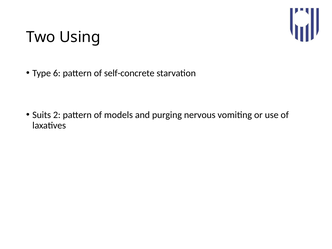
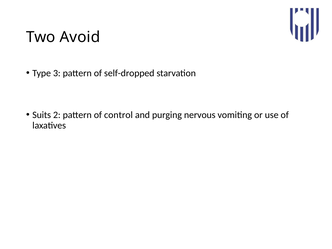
Using: Using -> Avoid (80, 37)
6: 6 -> 3 (57, 73)
self-concrete: self-concrete -> self-dropped (129, 73)
models: models -> control (118, 115)
